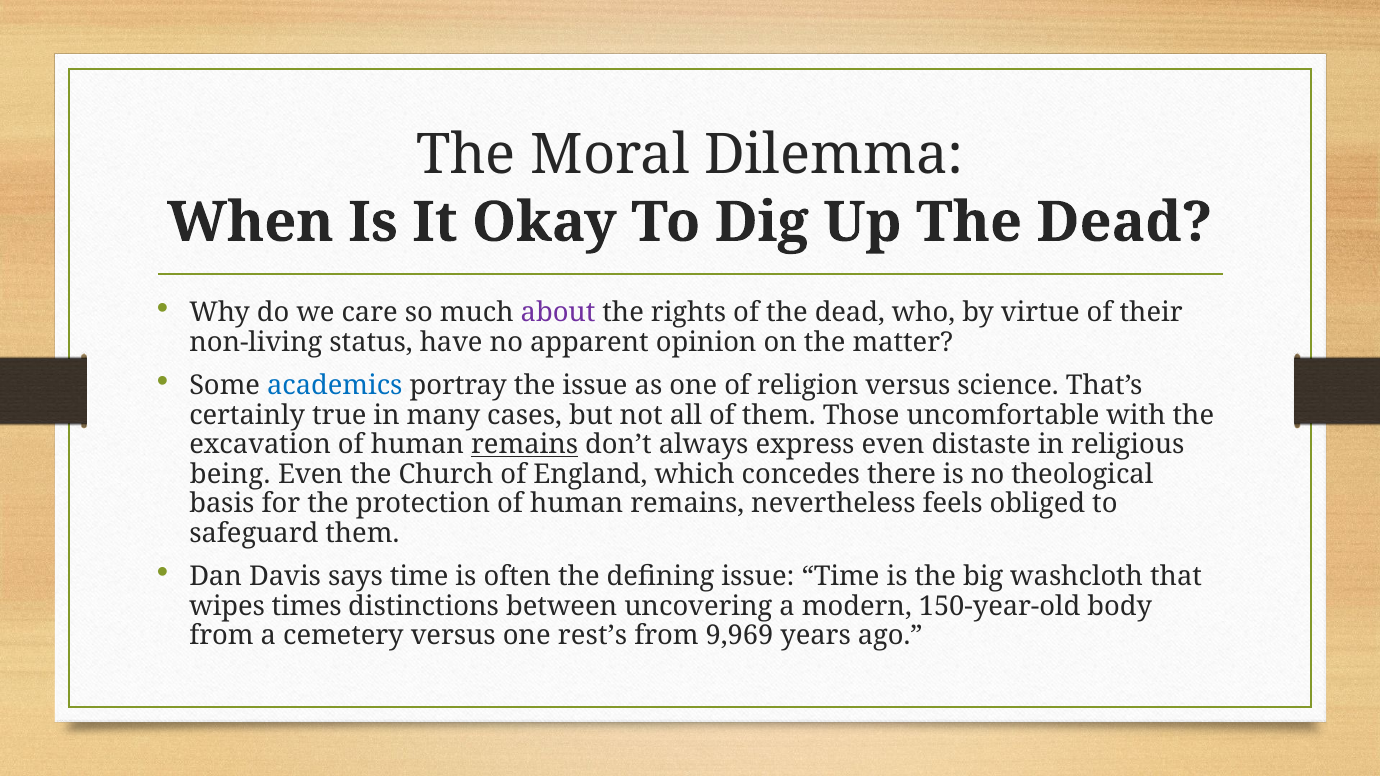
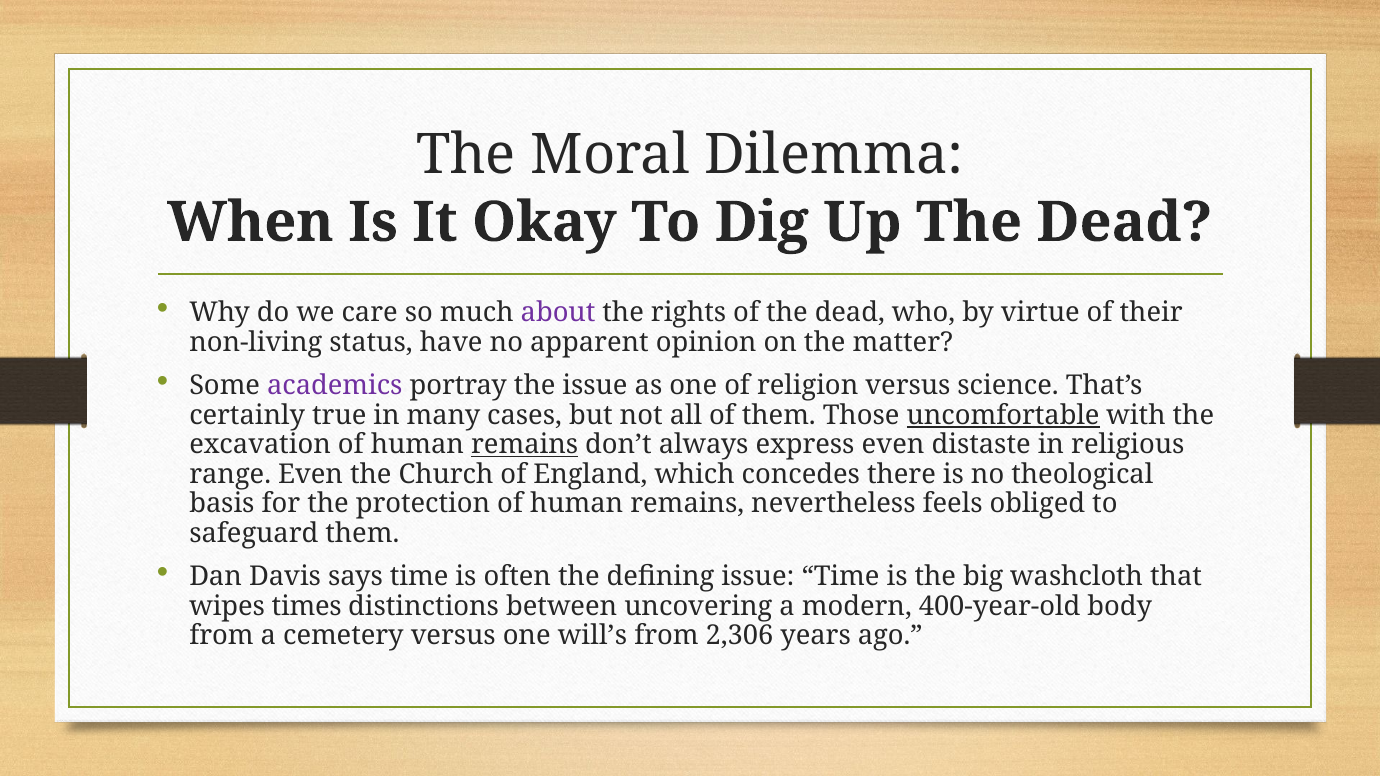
academics colour: blue -> purple (335, 386)
uncomfortable underline: none -> present (1003, 415)
being: being -> range (230, 474)
150-year-old: 150-year-old -> 400-year-old (1000, 606)
rest’s: rest’s -> will’s (592, 636)
9,969: 9,969 -> 2,306 (740, 636)
